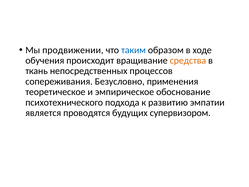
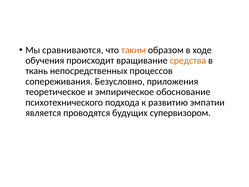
продвижении: продвижении -> сравниваются (73, 50)
таким colour: blue -> orange (134, 50)
применения: применения -> приложения (173, 81)
